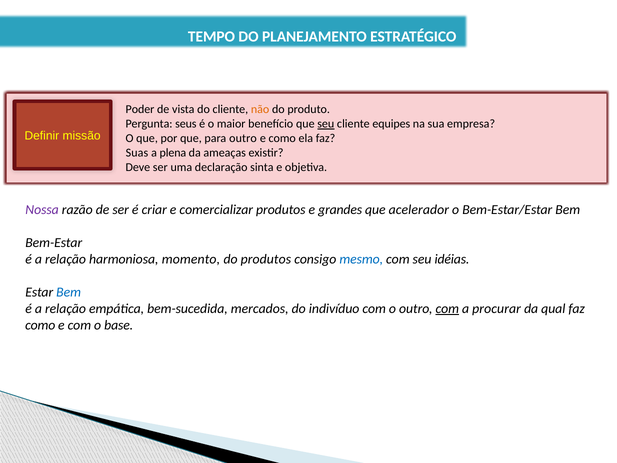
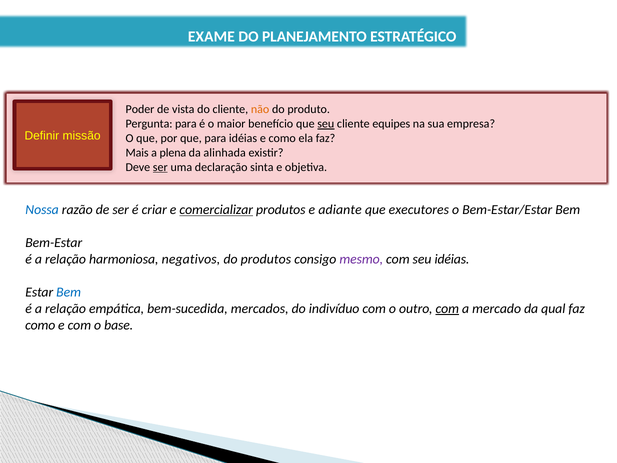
TEMPO: TEMPO -> EXAME (211, 37)
Pergunta seus: seus -> para (186, 124)
para outro: outro -> idéias (243, 138)
Suas: Suas -> Mais (137, 153)
ameaças: ameaças -> alinhada (225, 153)
ser underline: none -> present (160, 167)
Nossa colour: purple -> blue (42, 210)
comercializar underline: none -> present (216, 210)
grandes: grandes -> adiante (340, 210)
acelerador: acelerador -> executores (419, 210)
momento: momento -> negativos (191, 259)
mesmo colour: blue -> purple (361, 259)
procurar: procurar -> mercado (497, 308)
